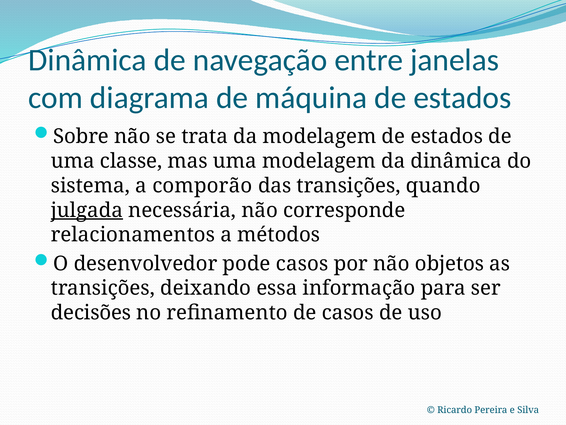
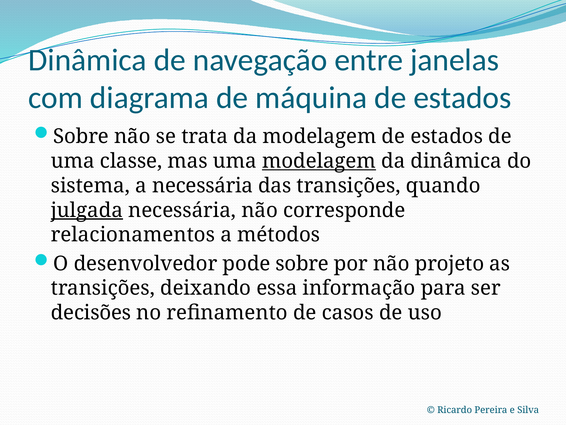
modelagem underline: none -> present (319, 161)
a comporão: comporão -> necessária (202, 185)
pode casos: casos -> sobre (302, 263)
objetos: objetos -> projeto (450, 263)
